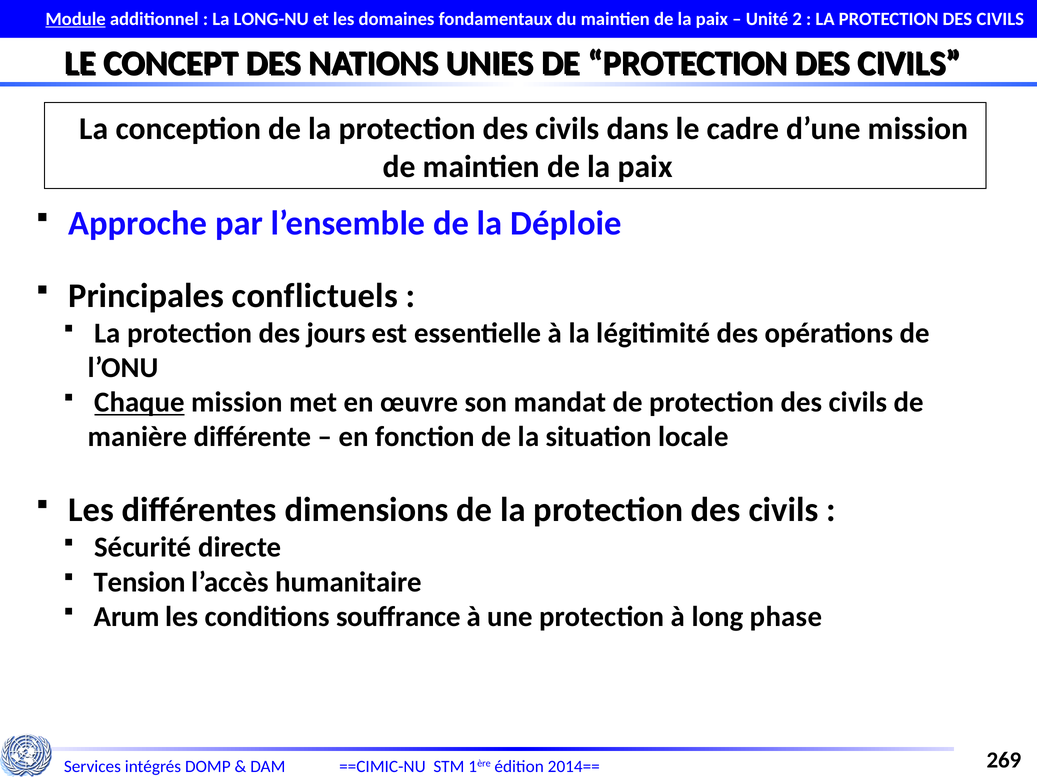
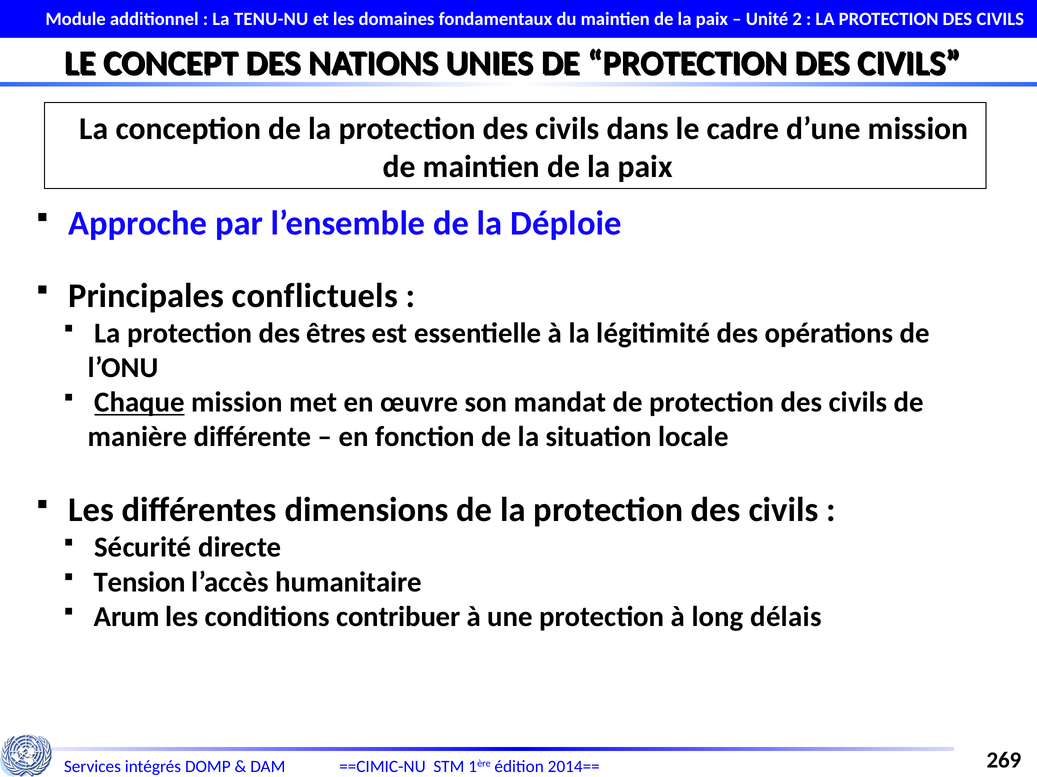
Module underline: present -> none (76, 19)
LONG-NU: LONG-NU -> TENU-NU (271, 19)
jours: jours -> êtres (336, 334)
souffrance: souffrance -> contribuer (398, 617)
phase: phase -> délais (786, 617)
